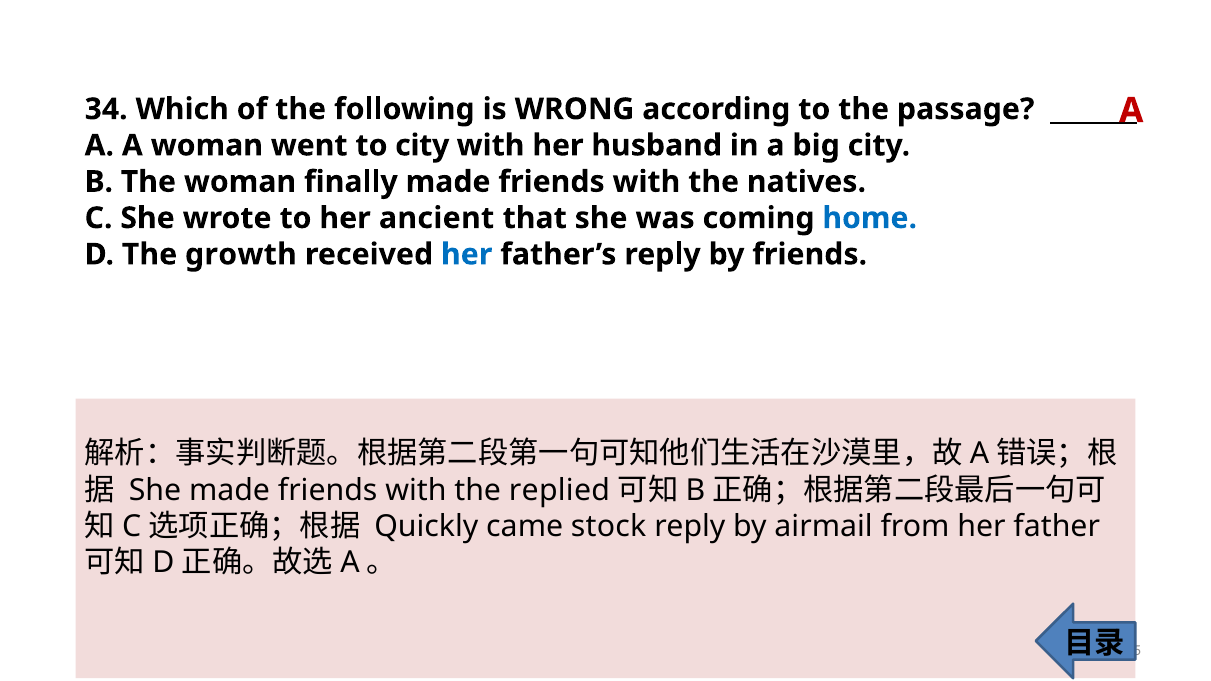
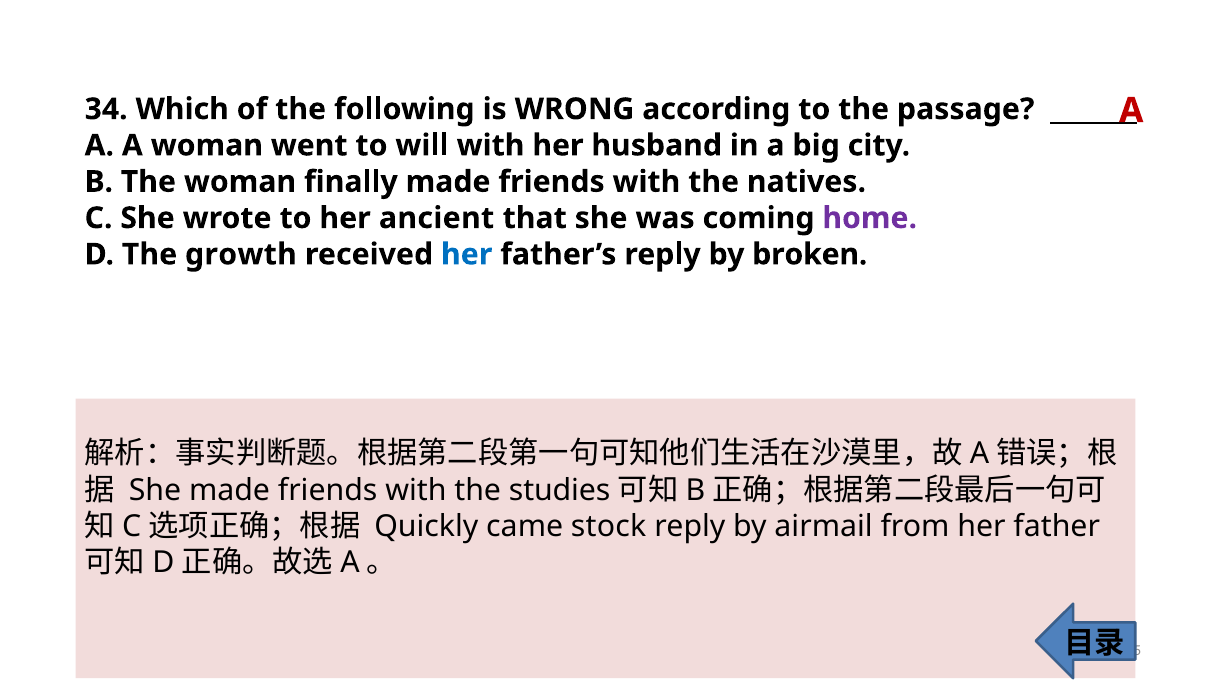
to city: city -> will (422, 146)
home colour: blue -> purple (870, 218)
by friends: friends -> broken (810, 255)
replied: replied -> studies (560, 490)
